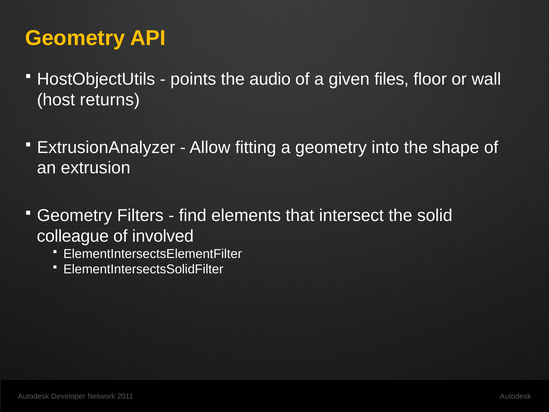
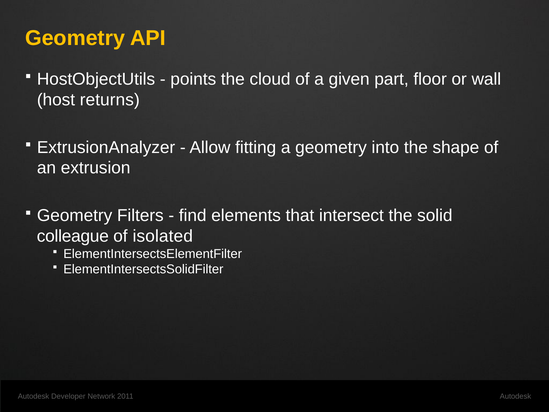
audio: audio -> cloud (270, 79)
files: files -> part (392, 79)
involved: involved -> isolated (163, 236)
